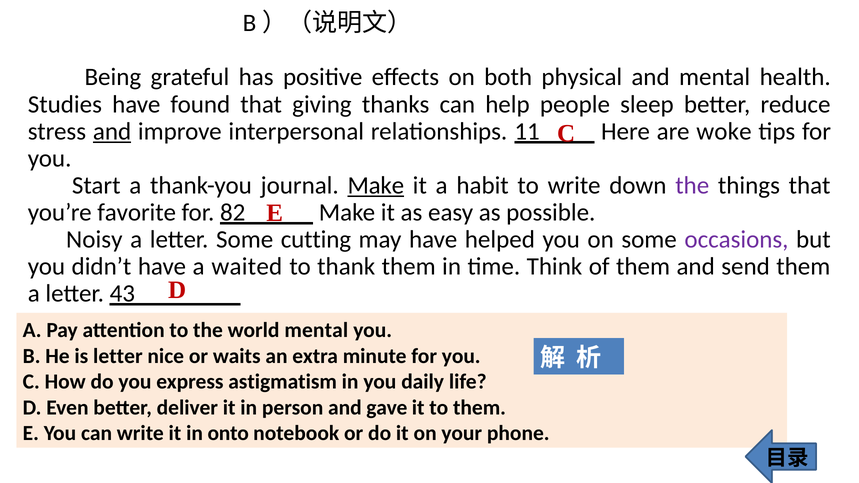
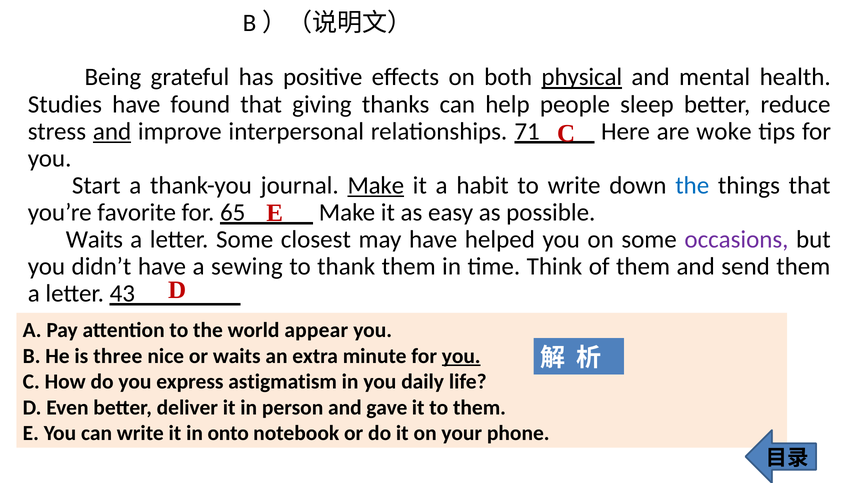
physical underline: none -> present (582, 77)
11: 11 -> 71 (527, 131)
the colour: purple -> blue (692, 186)
82: 82 -> 65 (233, 213)
Noisy: Noisy -> Waits (94, 240)
cutting: cutting -> closest (316, 240)
waited: waited -> sewing (247, 267)
world mental: mental -> appear (316, 330)
is letter: letter -> three (118, 356)
you underline: none -> present (461, 356)
